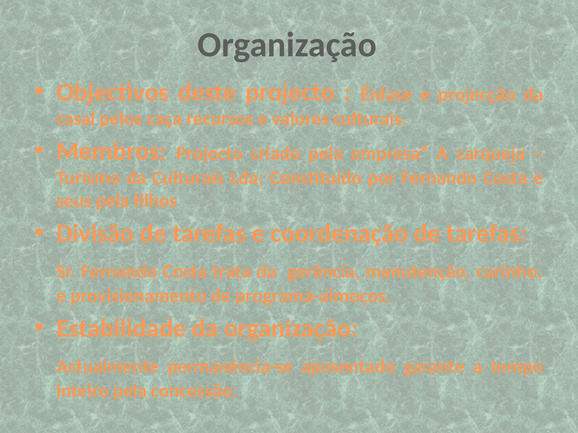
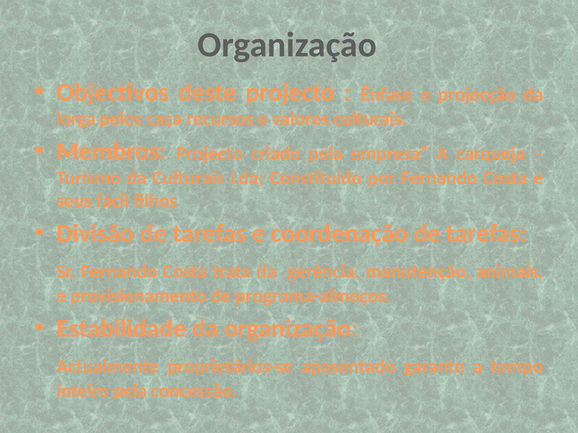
casal: casal -> lorga (76, 119)
seus pela: pela -> fácil (113, 201)
carinho: carinho -> animais (509, 272)
permanência-se: permanência-se -> proprietários-se (230, 367)
